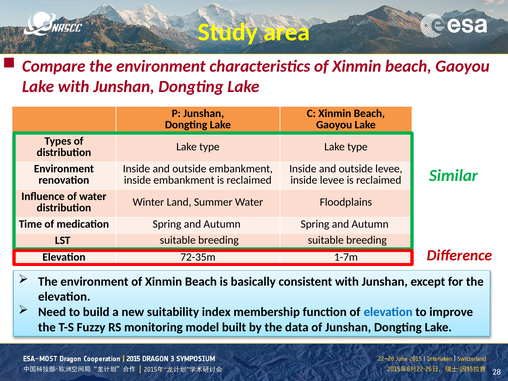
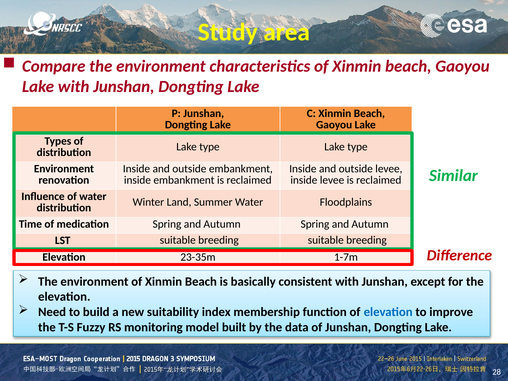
72-35m: 72-35m -> 23-35m (198, 257)
